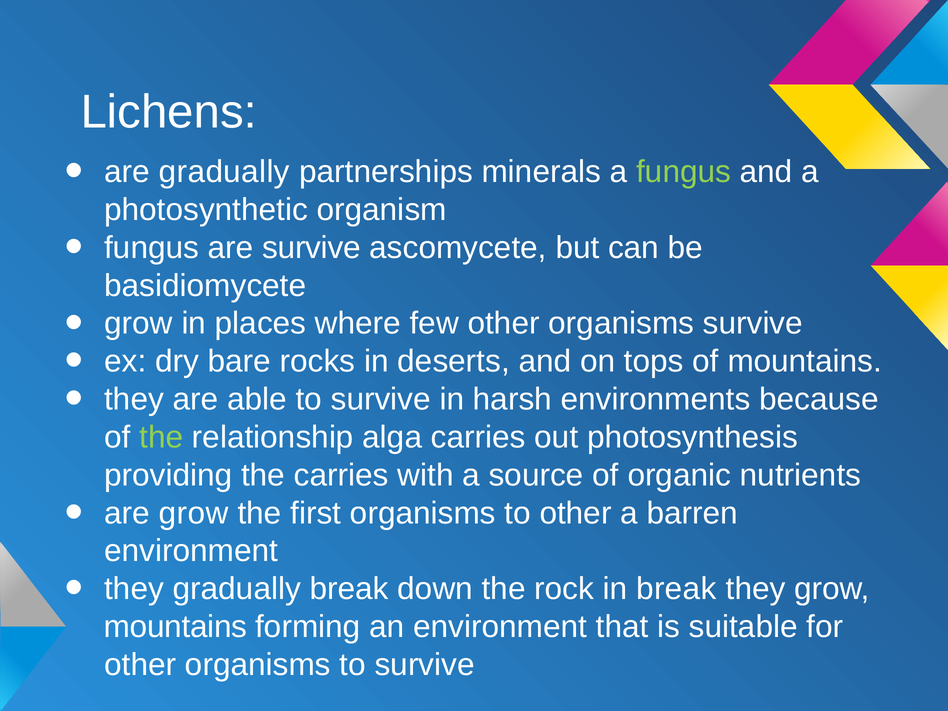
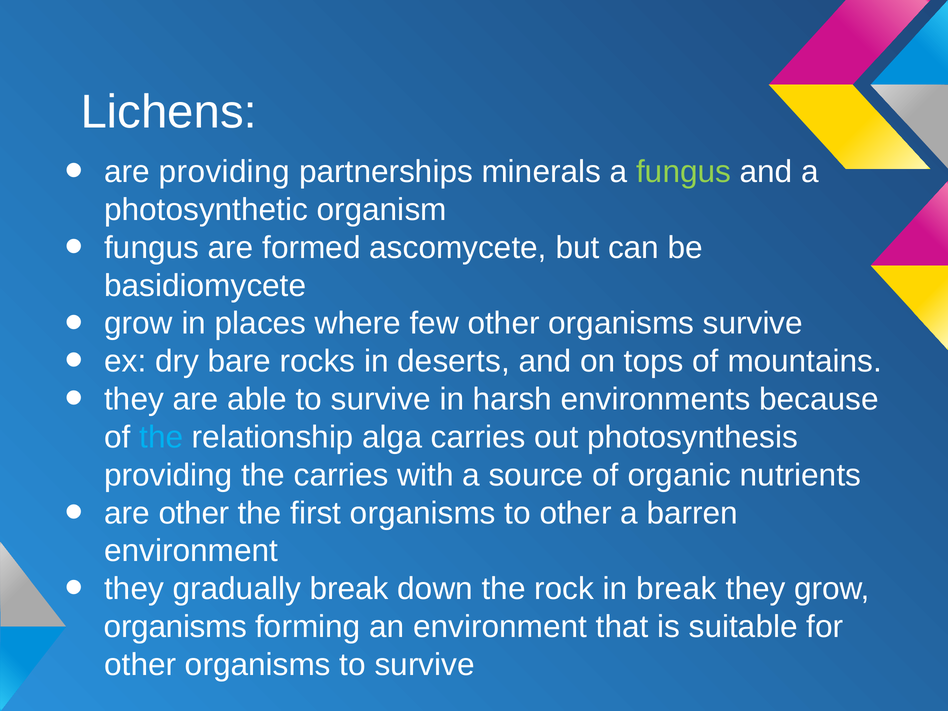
are gradually: gradually -> providing (224, 172)
are survive: survive -> formed (311, 248)
the colour: light green -> light blue (161, 437)
are grow: grow -> other (194, 513)
mountains: mountains -> organisms (176, 627)
